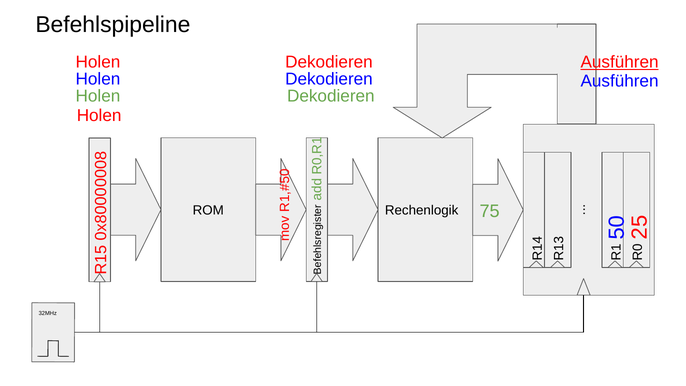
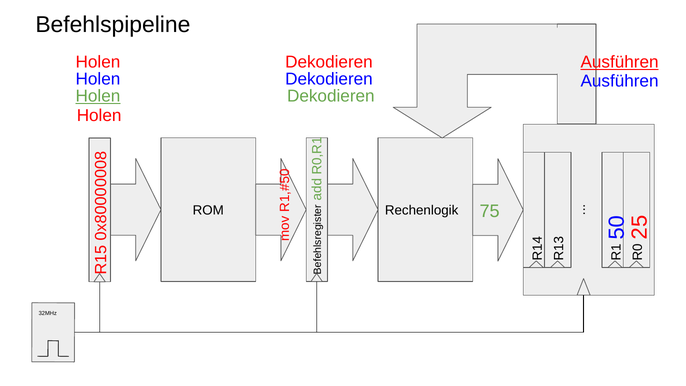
Holen underline: none -> present (98, 96)
